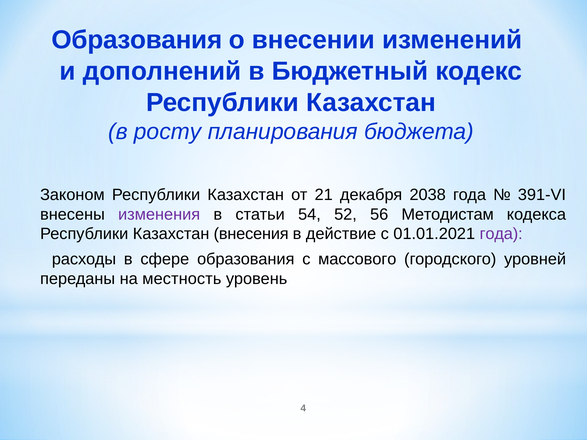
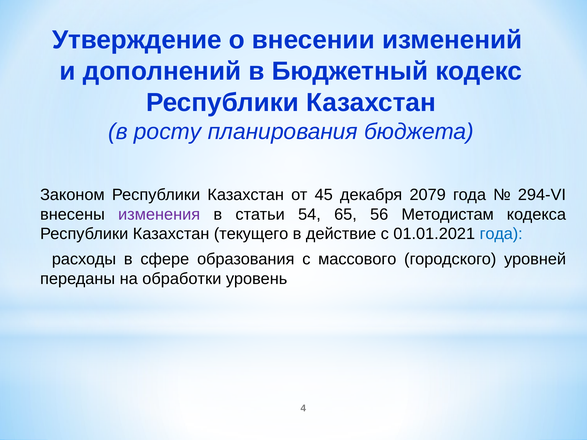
Образования: Образования -> Утверждение (137, 40)
21: 21 -> 45 (324, 195)
2038: 2038 -> 2079 (428, 195)
391-VI: 391-VI -> 294-VI (542, 195)
52: 52 -> 65 (345, 214)
внесения: внесения -> текущего (251, 234)
года colour: purple -> blue (501, 234)
местность: местность -> обработки (182, 279)
